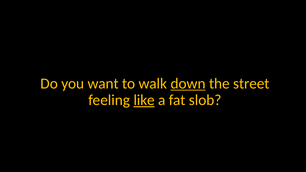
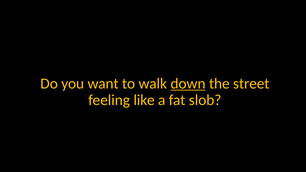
like underline: present -> none (144, 100)
